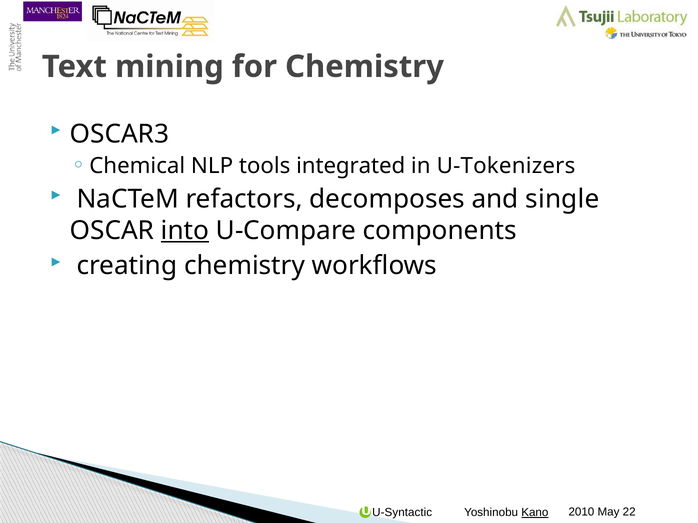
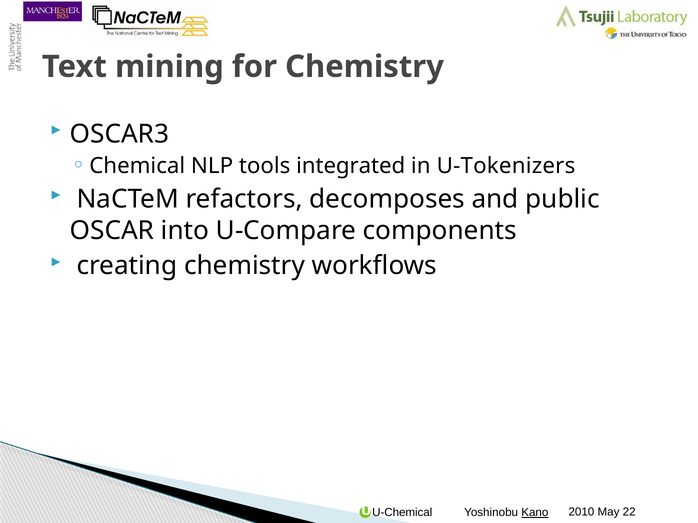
single: single -> public (562, 199)
into underline: present -> none (185, 231)
U-Syntactic: U-Syntactic -> U-Chemical (402, 513)
